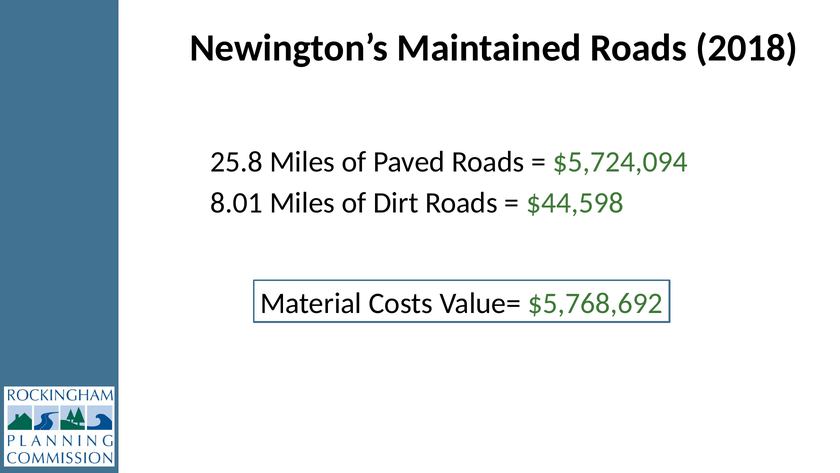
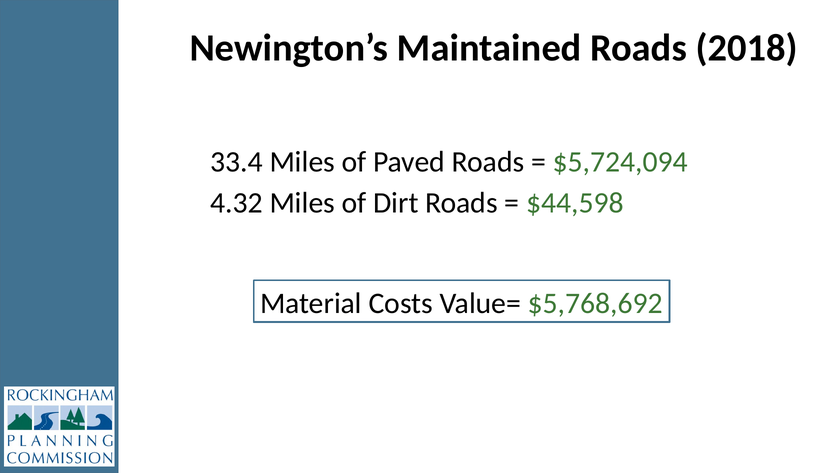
25.8: 25.8 -> 33.4 (237, 162)
8.01: 8.01 -> 4.32 (237, 203)
